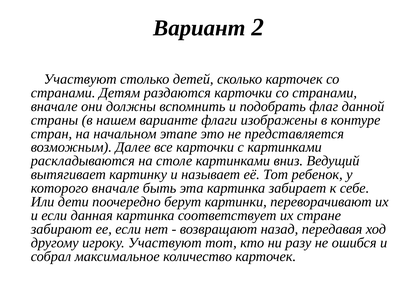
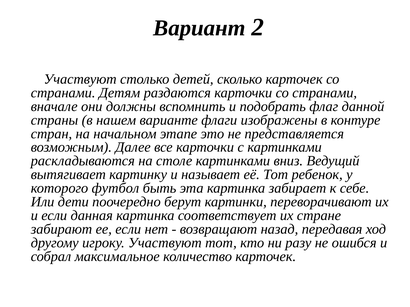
которого вначале: вначале -> футбол (115, 188)
